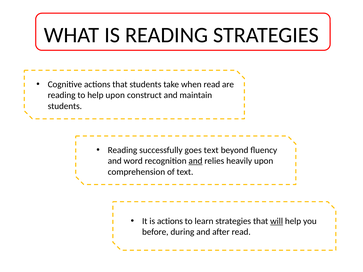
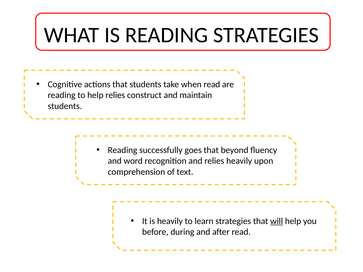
help upon: upon -> relies (115, 95)
goes text: text -> that (211, 150)
and underline: present -> none (195, 161)
is actions: actions -> heavily (170, 221)
